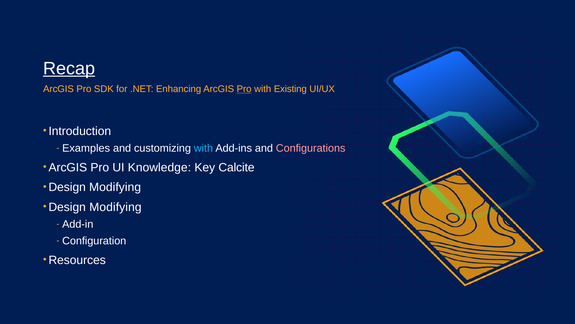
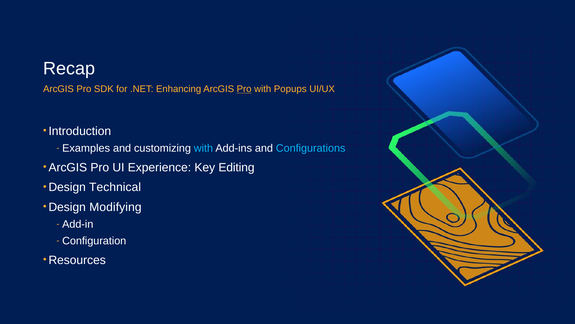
Recap underline: present -> none (69, 68)
Existing: Existing -> Popups (290, 89)
Configurations colour: pink -> light blue (311, 148)
Knowledge: Knowledge -> Experience (159, 167)
Calcite: Calcite -> Editing (236, 167)
Modifying: Modifying -> Technical (115, 187)
